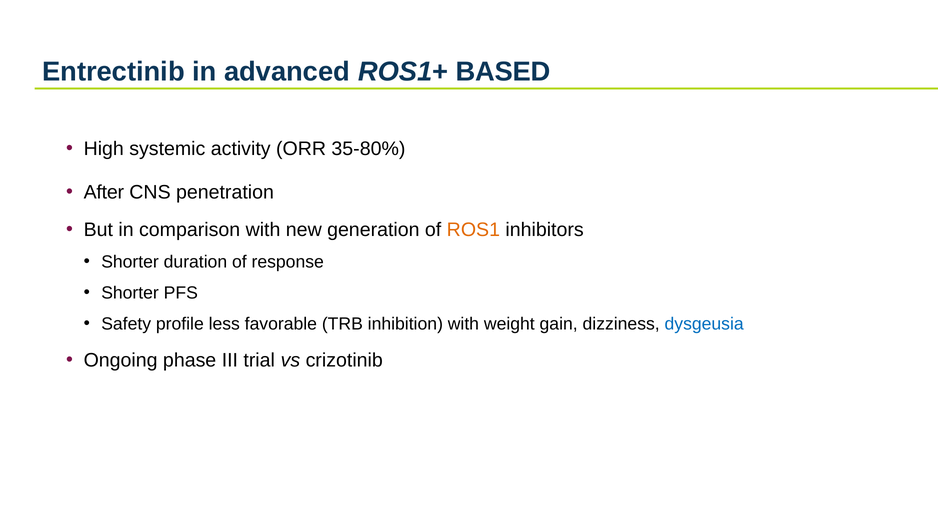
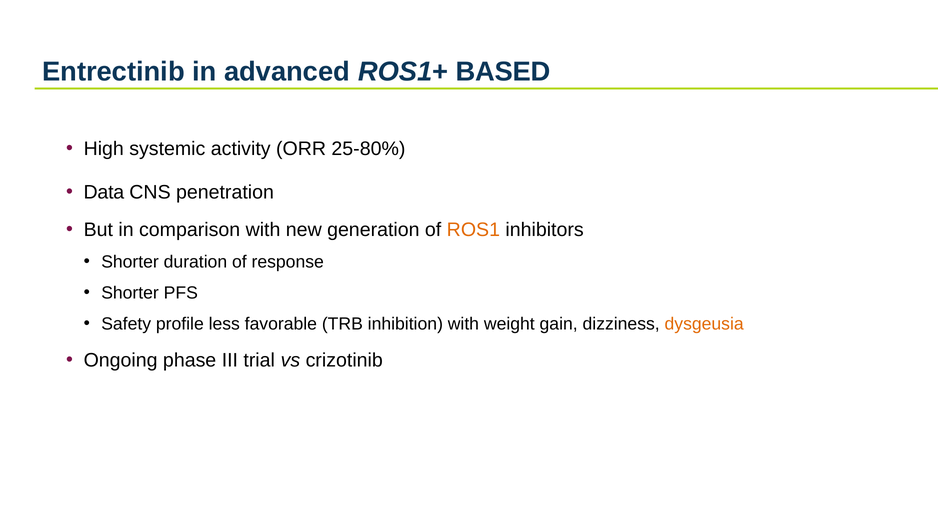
35-80%: 35-80% -> 25-80% (368, 149)
After: After -> Data (104, 192)
dysgeusia colour: blue -> orange (704, 324)
